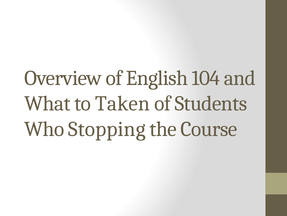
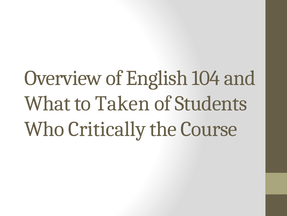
Stopping: Stopping -> Critically (107, 129)
